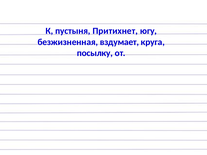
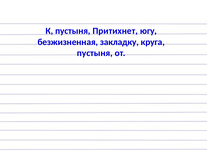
вздумает: вздумает -> закладку (119, 42)
посылку: посылку -> пустыня (95, 53)
